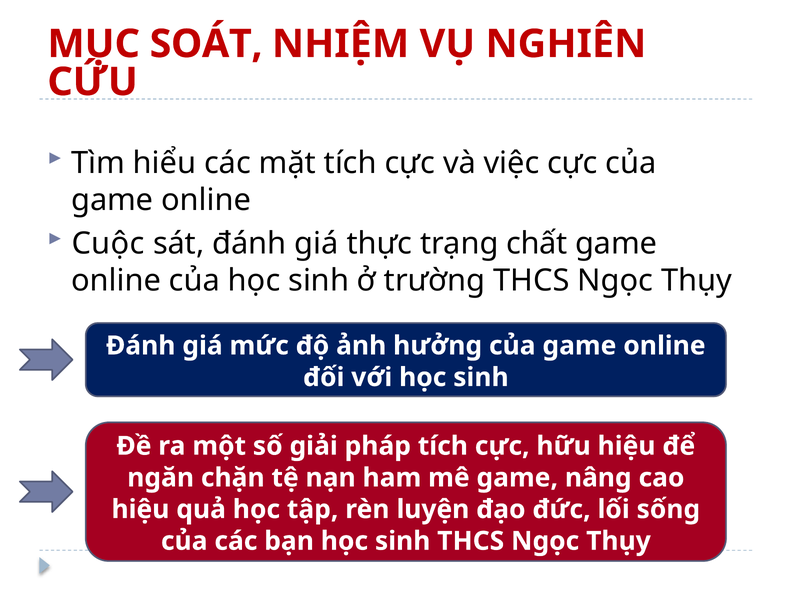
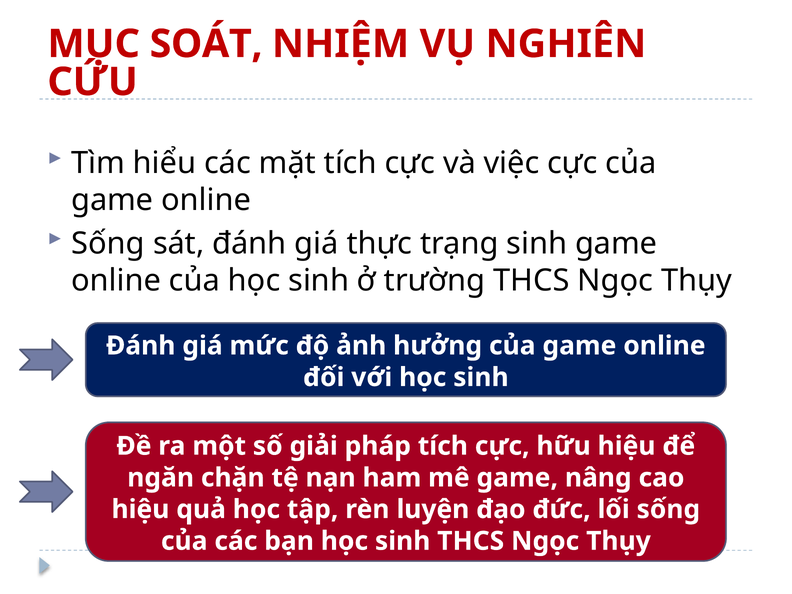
Cuộc: Cuộc -> Sống (108, 243)
trạng chất: chất -> sinh (537, 243)
